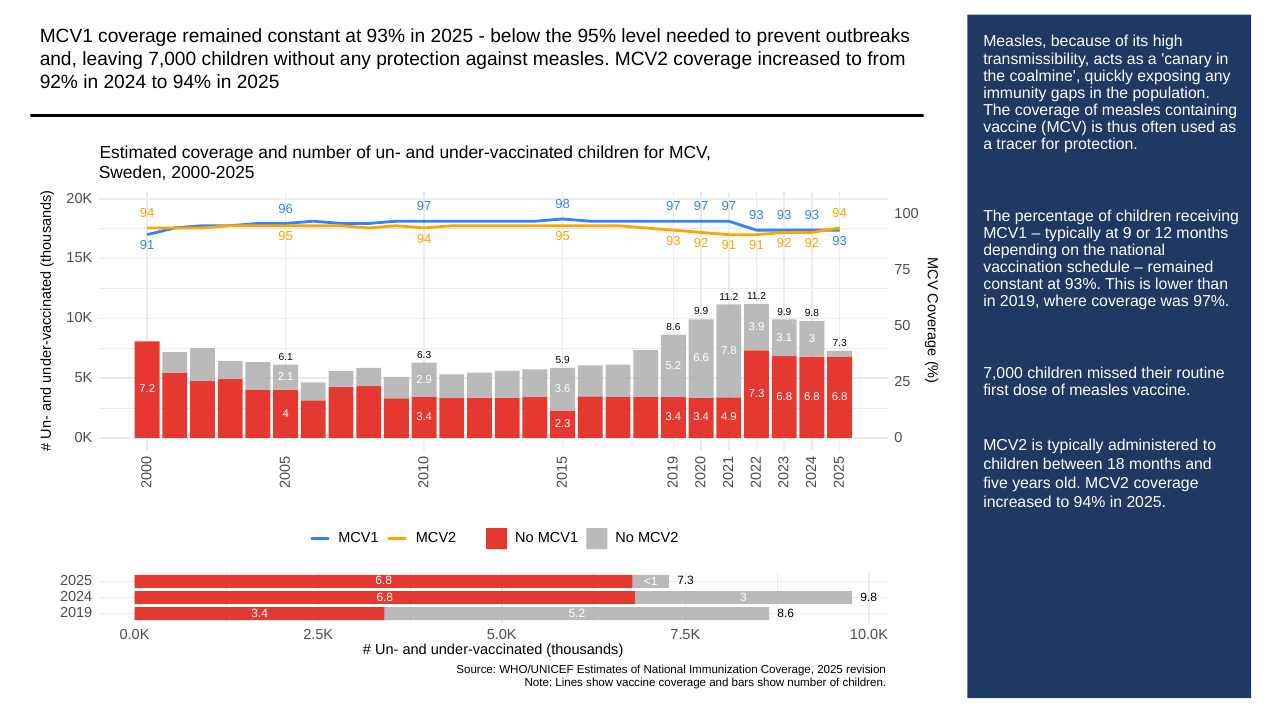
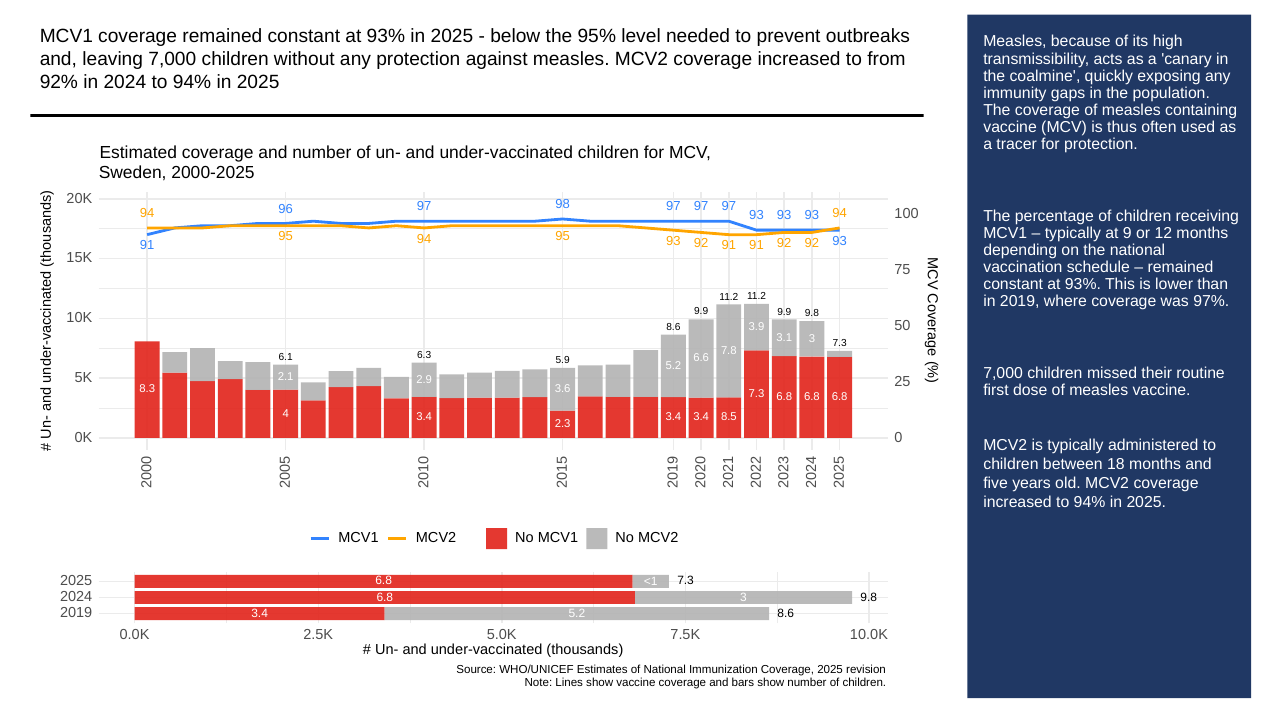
7.2: 7.2 -> 8.3 (147, 389)
4.9: 4.9 -> 8.5 (729, 417)
